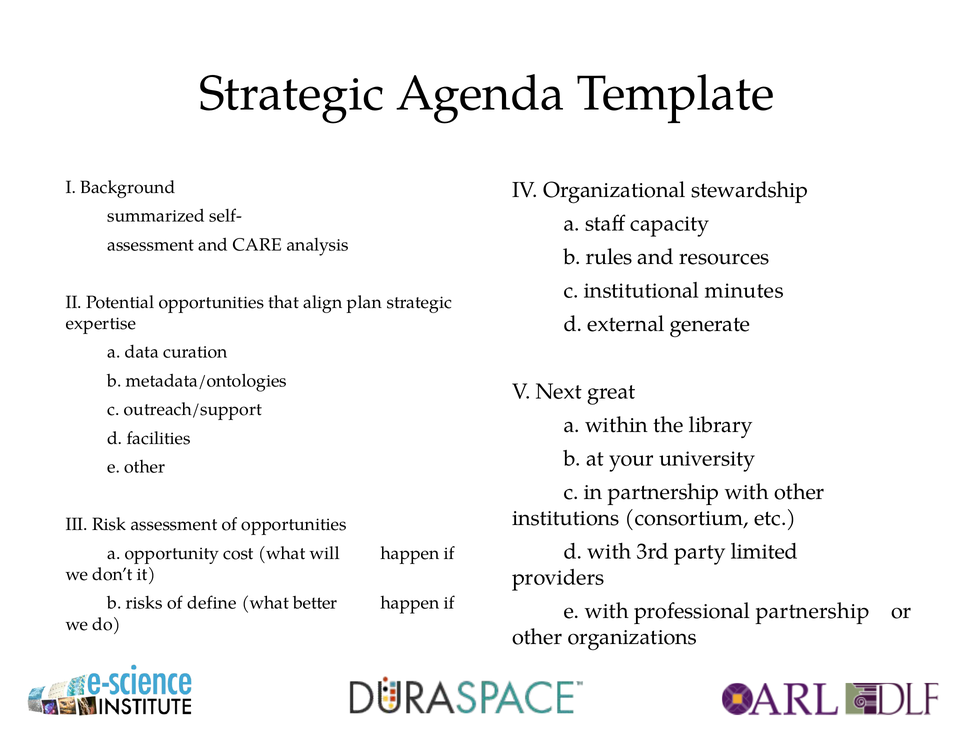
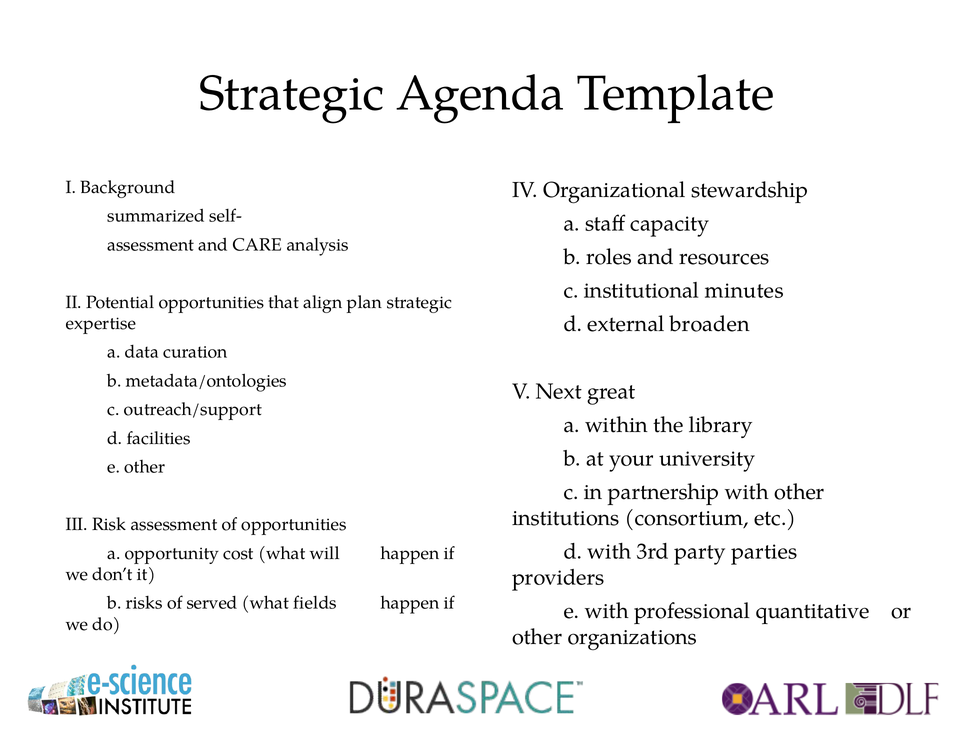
rules: rules -> roles (609, 257)
generate: generate -> broaden (710, 324)
limited: limited -> parties (764, 551)
define: define -> served (212, 603)
better: better -> fields (315, 603)
professional partnership: partnership -> quantitative (813, 611)
